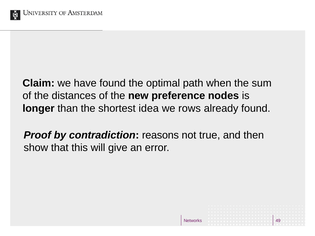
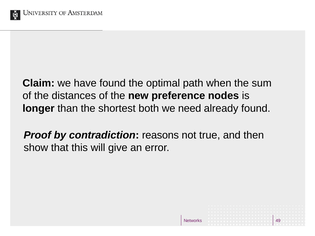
idea: idea -> both (149, 108)
rows: rows -> need (190, 108)
